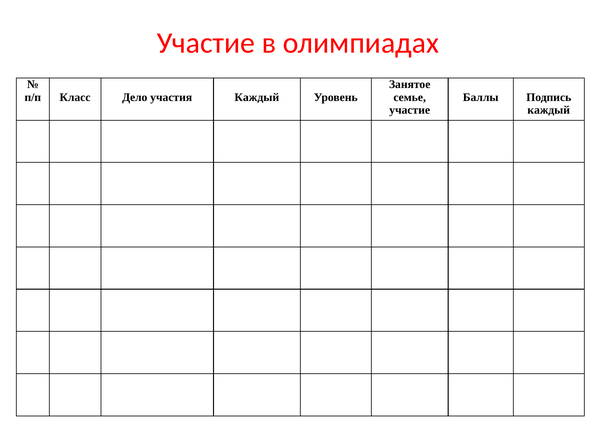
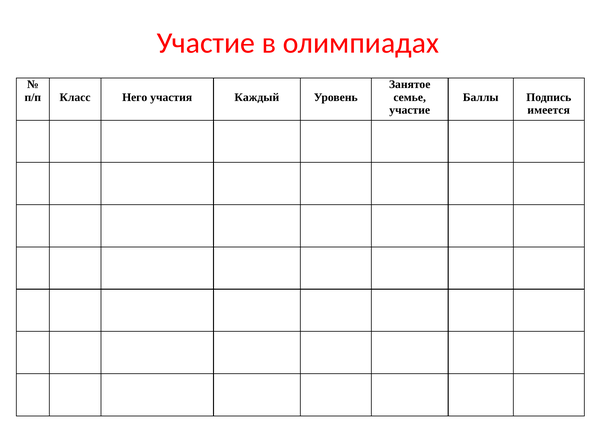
Дело: Дело -> Него (135, 97)
каждый: каждый -> имеется (549, 110)
